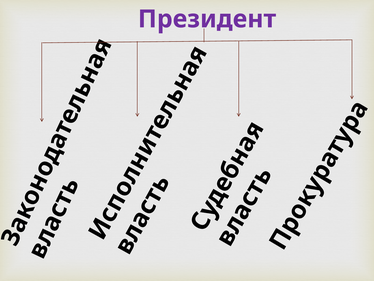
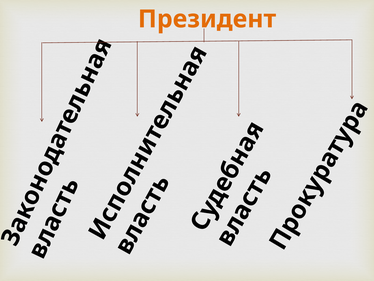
Президент colour: purple -> orange (207, 19)
